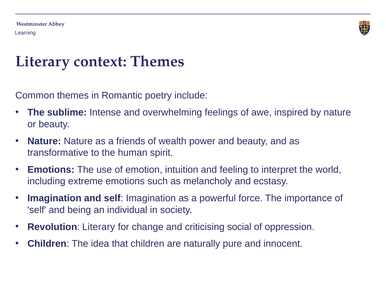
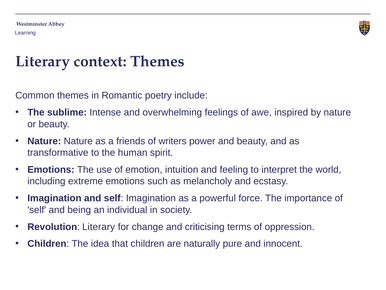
wealth: wealth -> writers (173, 141)
social: social -> terms (239, 226)
